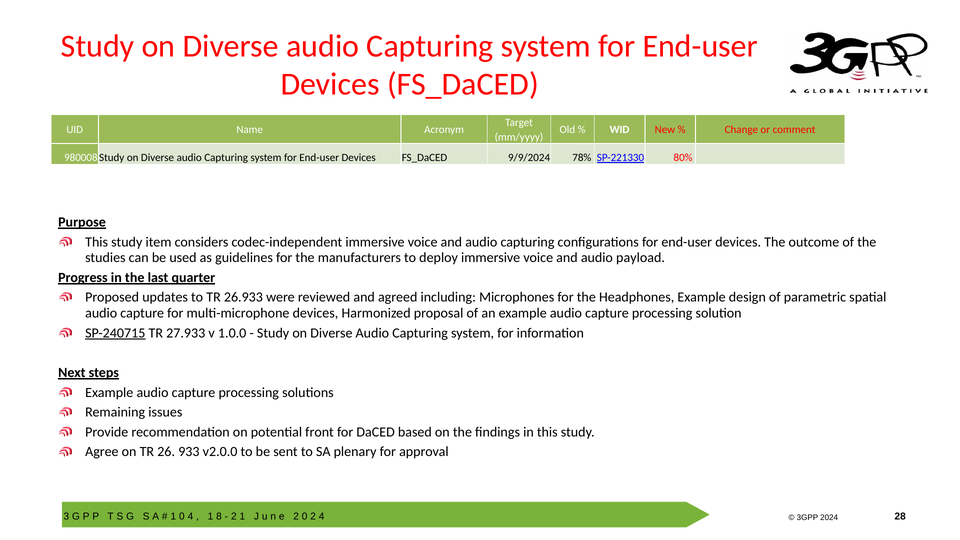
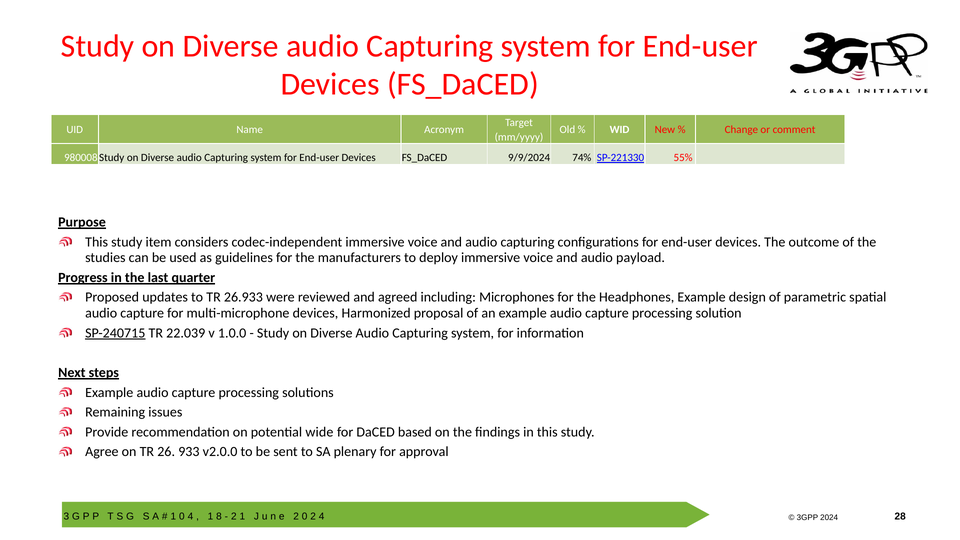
78%: 78% -> 74% (582, 158)
80%: 80% -> 55% (683, 158)
27.933: 27.933 -> 22.039 (186, 333)
front: front -> wide (319, 432)
